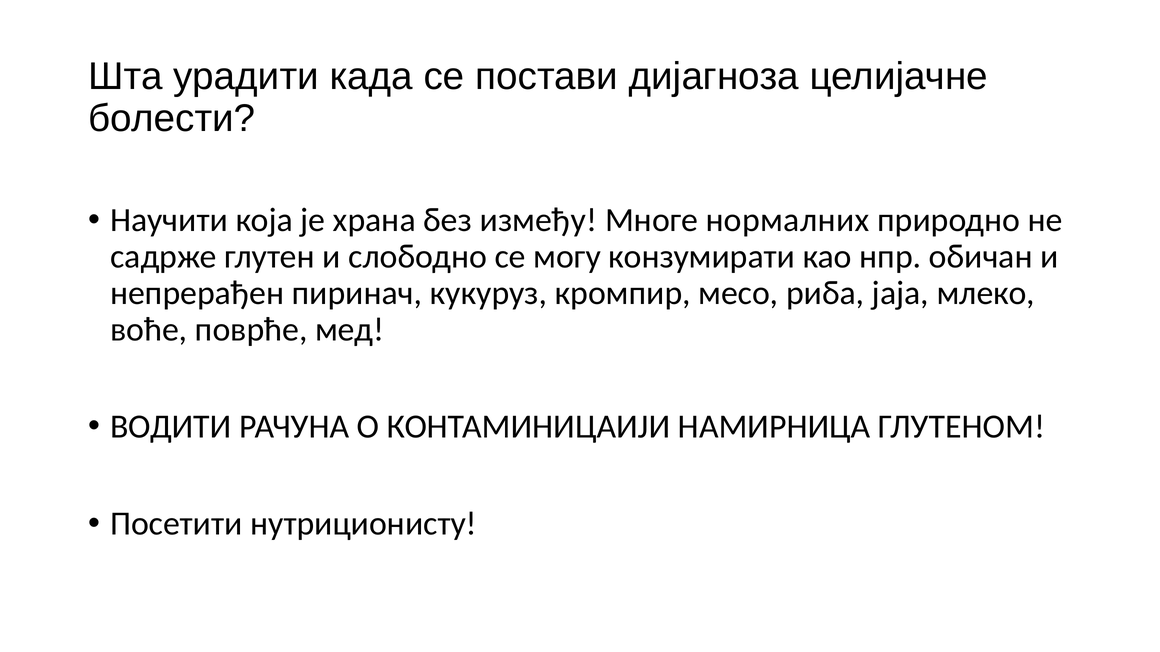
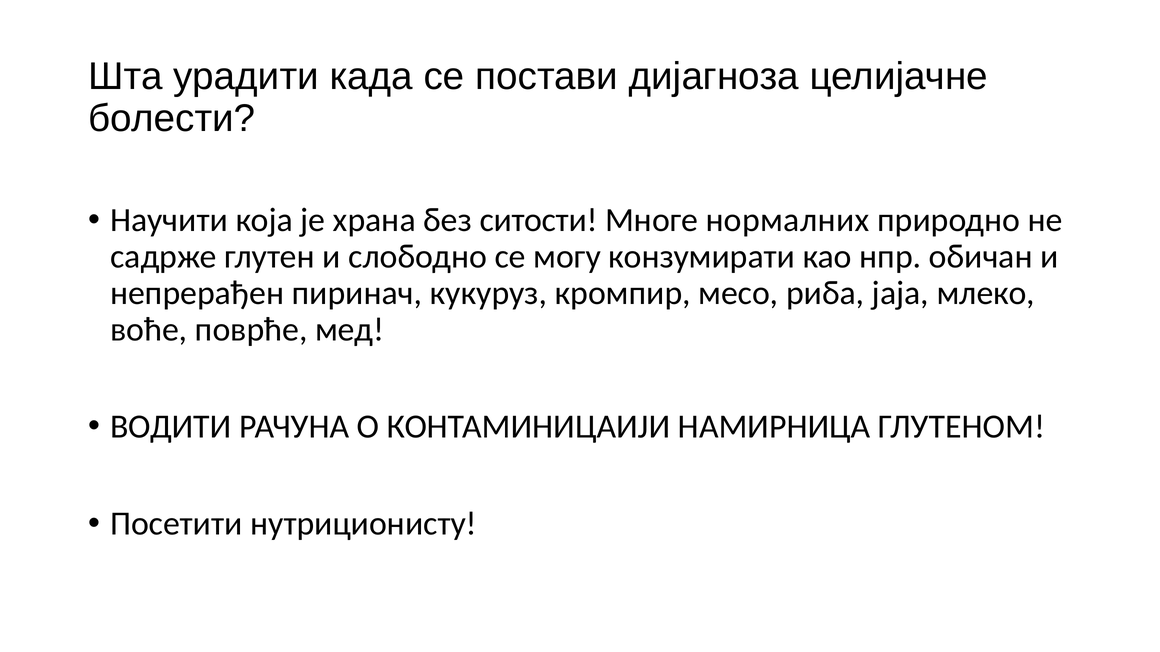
између: између -> ситости (539, 220)
